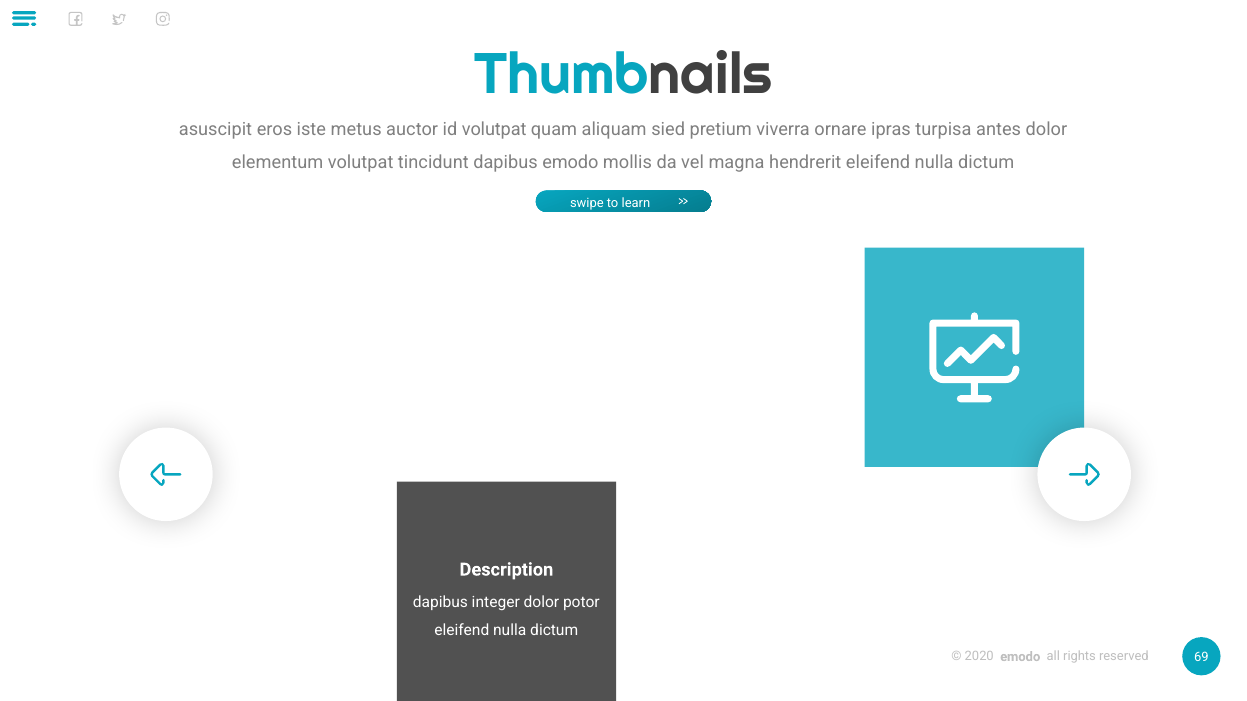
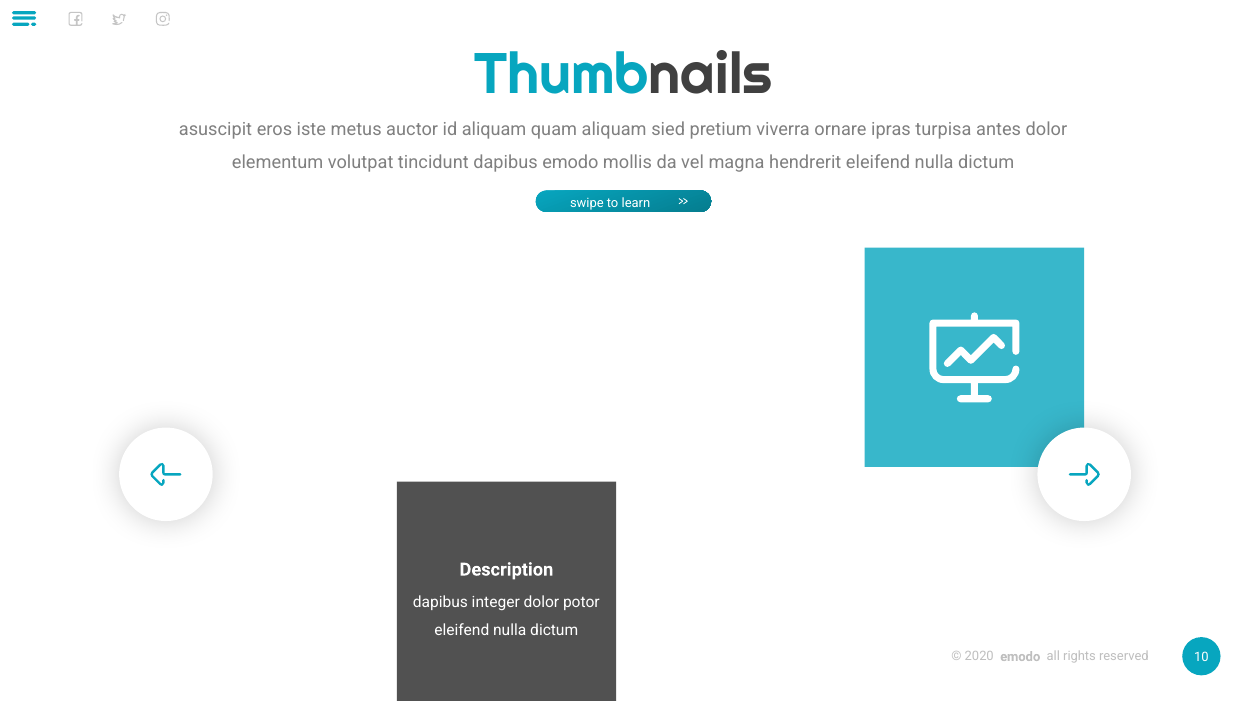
id volutpat: volutpat -> aliquam (494, 130)
69: 69 -> 10 (1201, 657)
